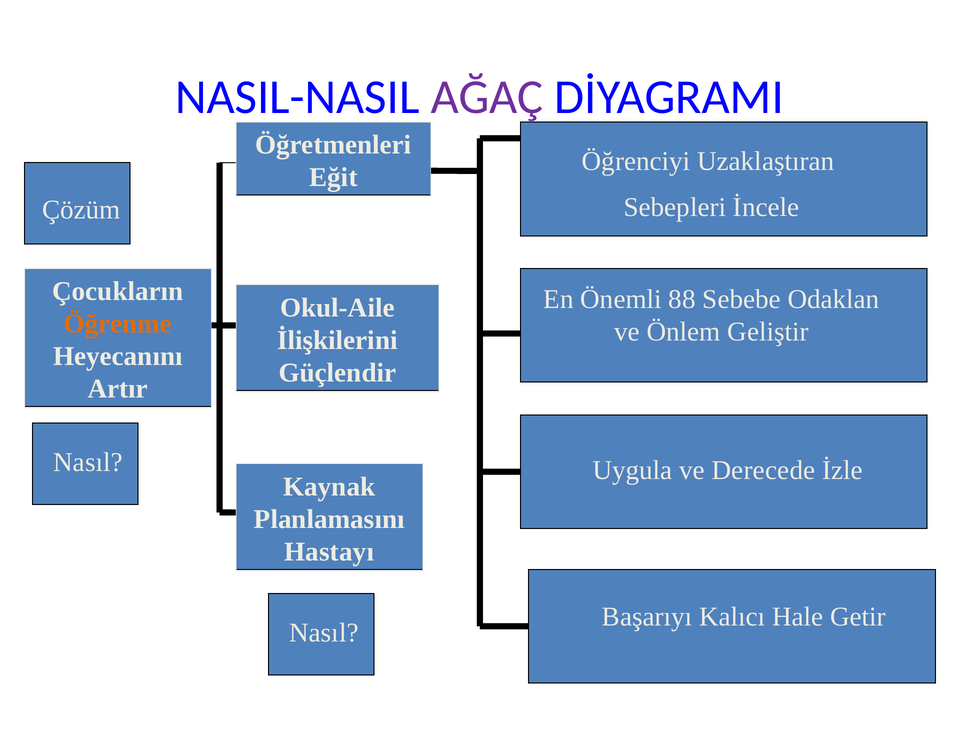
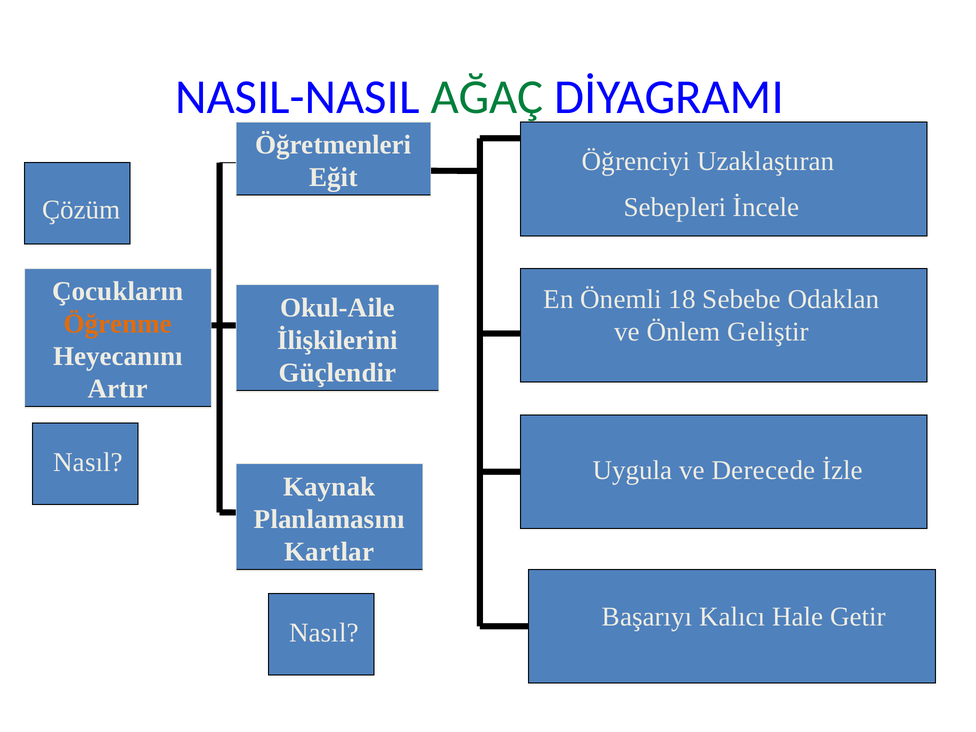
AĞAÇ colour: purple -> green (487, 97)
88: 88 -> 18 (682, 299)
Hastayı: Hastayı -> Kartlar (329, 552)
